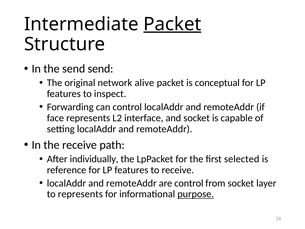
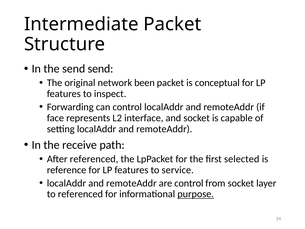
Packet underline: present -> none (172, 24)
alive: alive -> been (144, 83)
After individually: individually -> referenced (94, 159)
to receive: receive -> service (178, 170)
to represents: represents -> referenced (80, 194)
